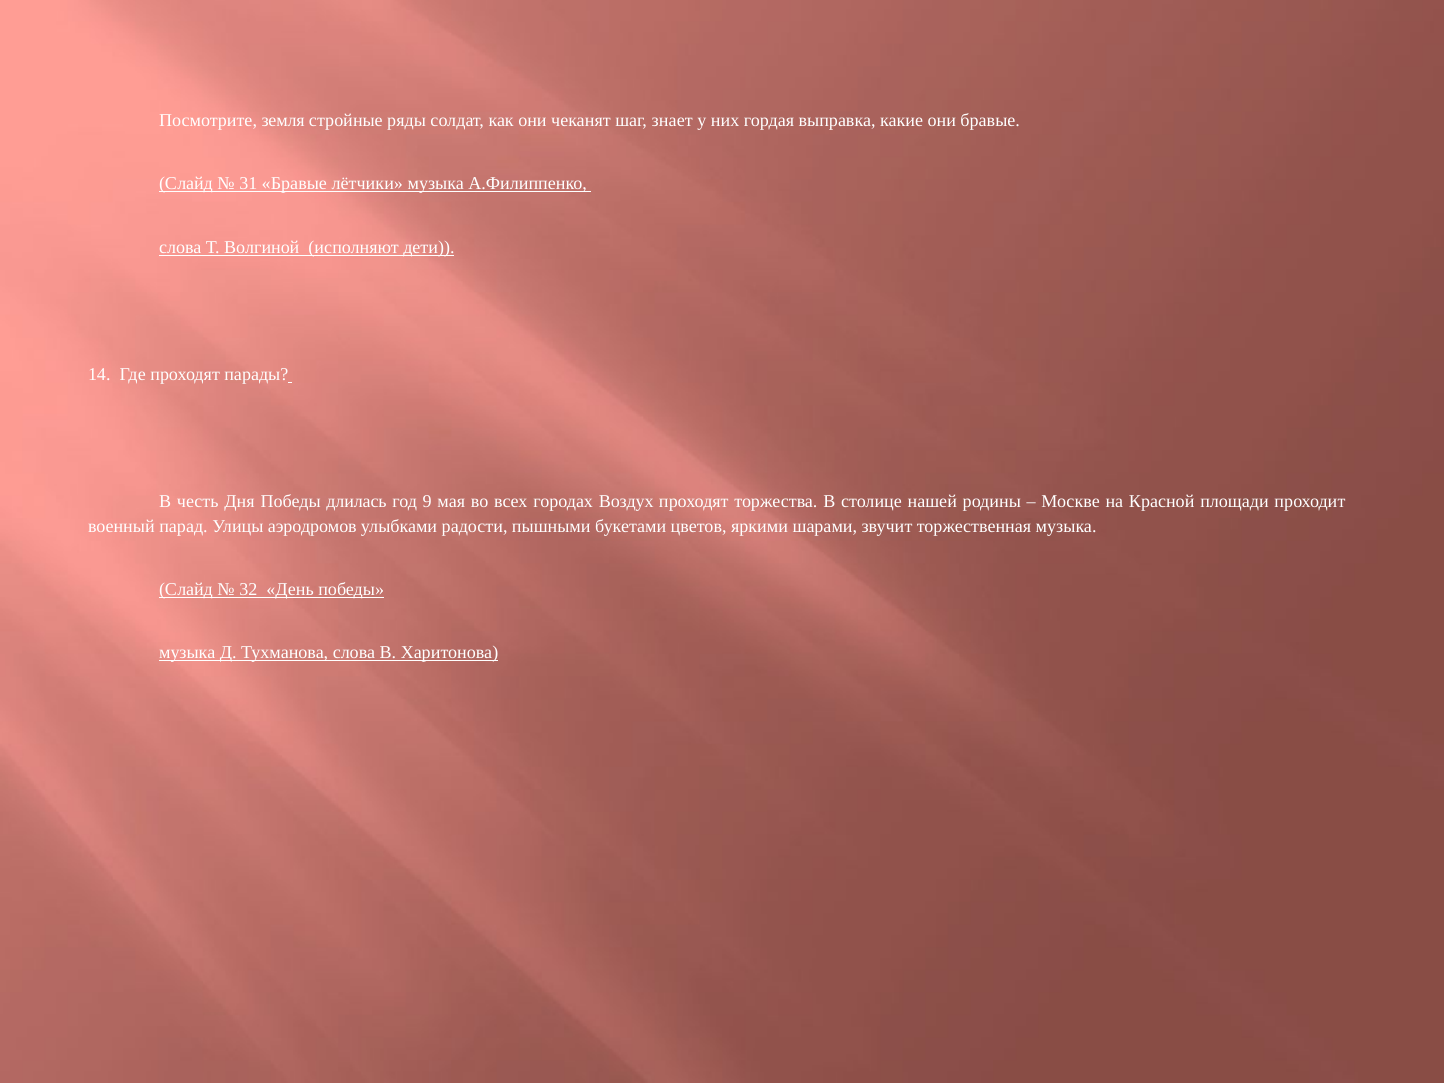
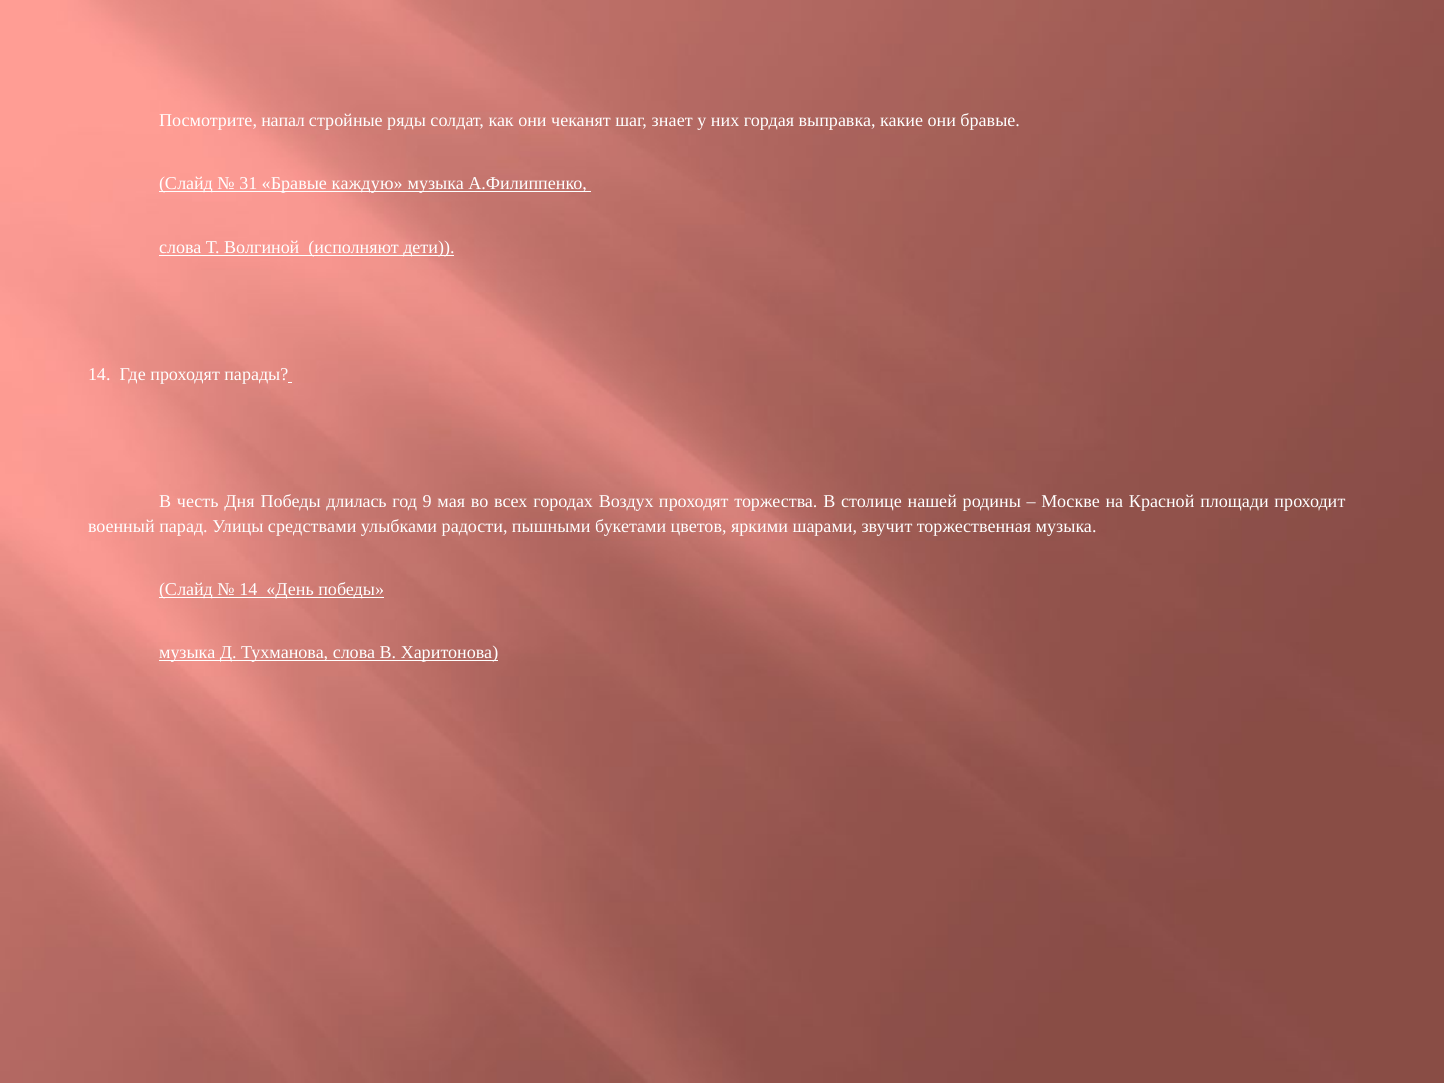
земля: земля -> напал (283, 120)
лётчики: лётчики -> каждую (367, 184)
аэродромов: аэродромов -> средствами (312, 526)
32: 32 -> 14 (248, 590)
